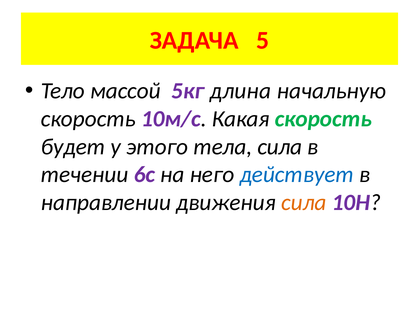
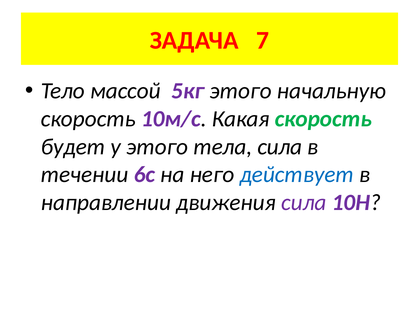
5: 5 -> 7 (263, 41)
5кг длина: длина -> этого (241, 91)
сила colour: orange -> purple (304, 203)
